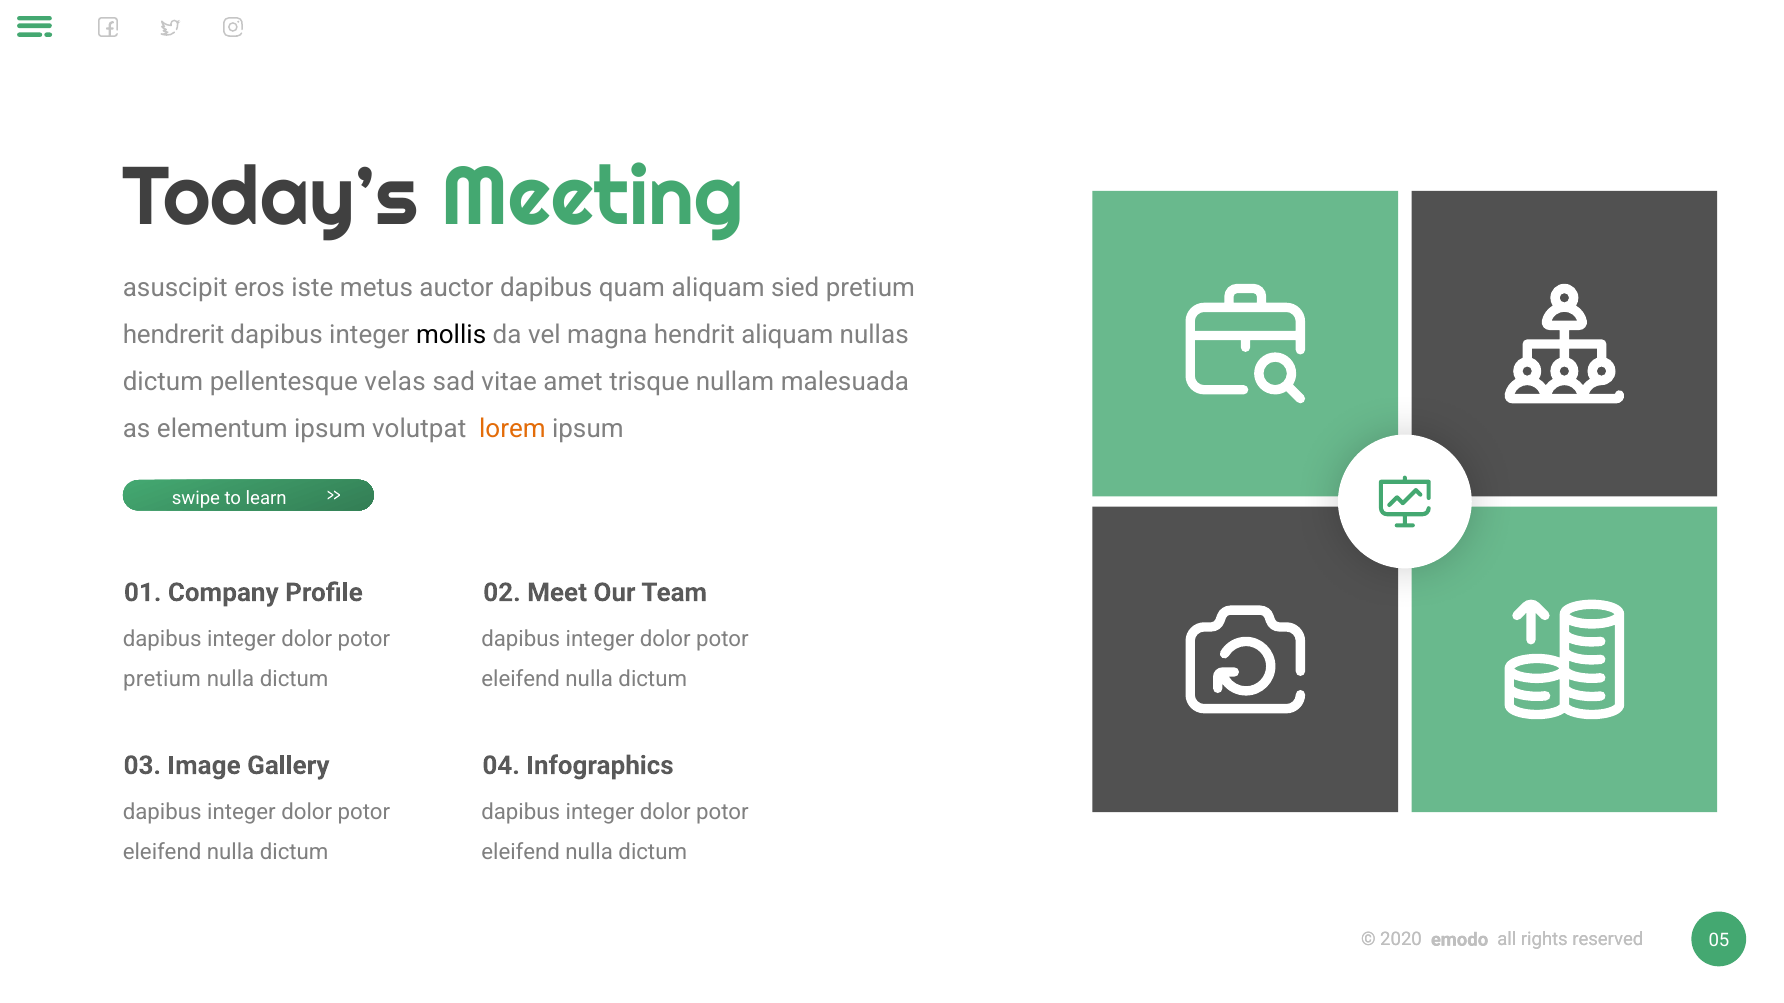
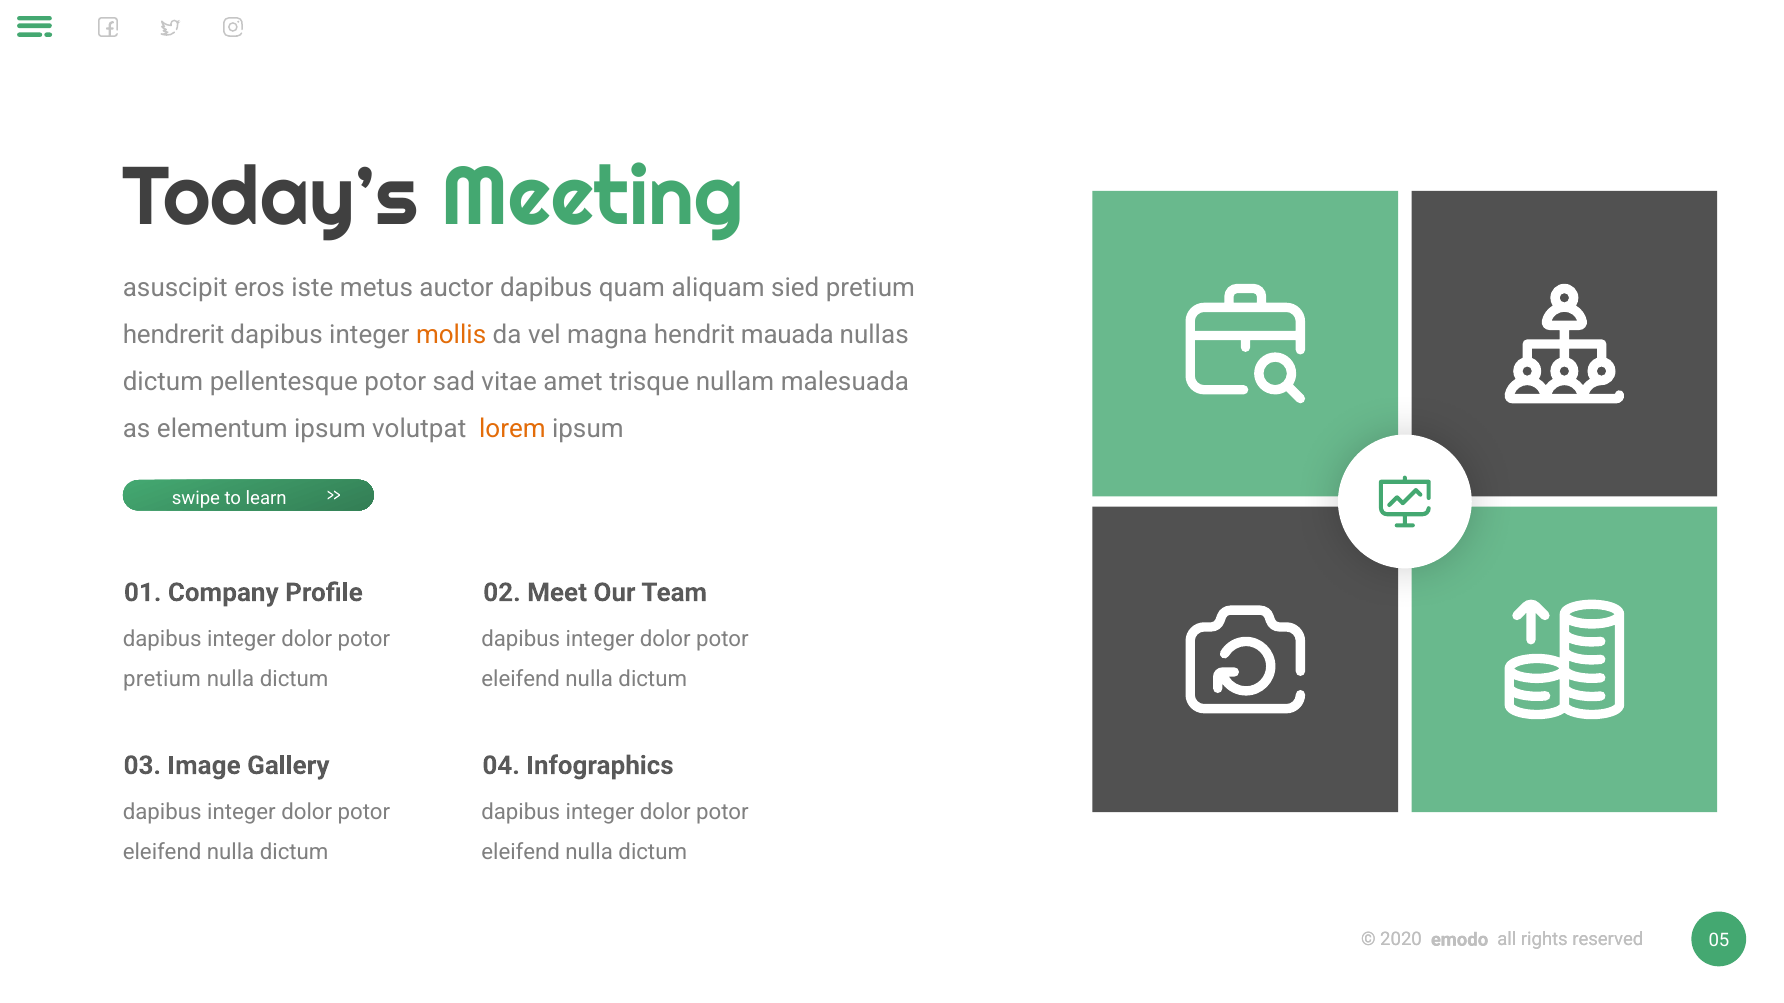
mollis colour: black -> orange (451, 335)
hendrit aliquam: aliquam -> mauada (787, 335)
pellentesque velas: velas -> potor (395, 382)
